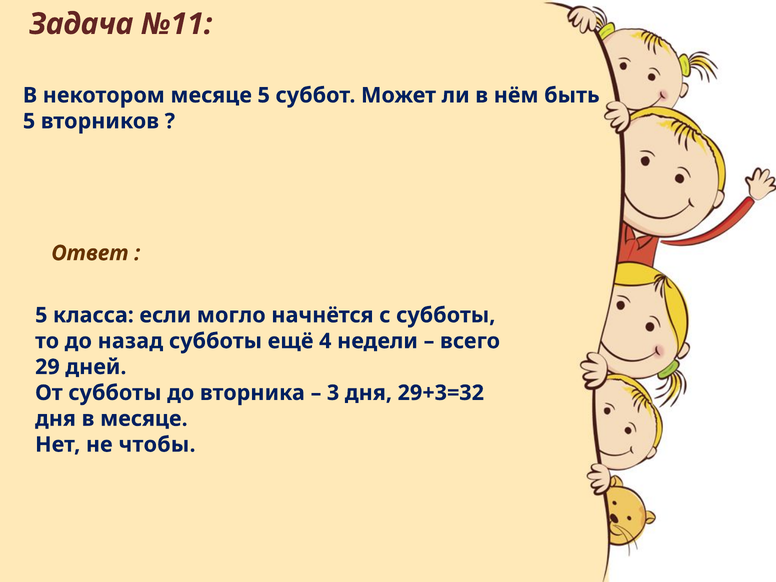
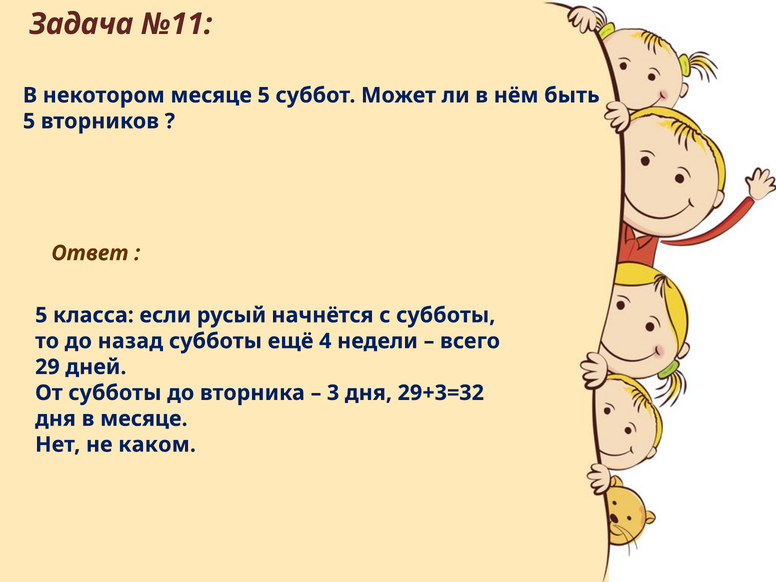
могло: могло -> русый (231, 315)
чтобы: чтобы -> каком (157, 445)
